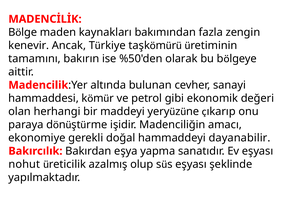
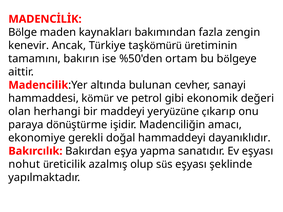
olarak: olarak -> ortam (181, 59)
dayanabilir: dayanabilir -> dayanıklıdır (240, 138)
